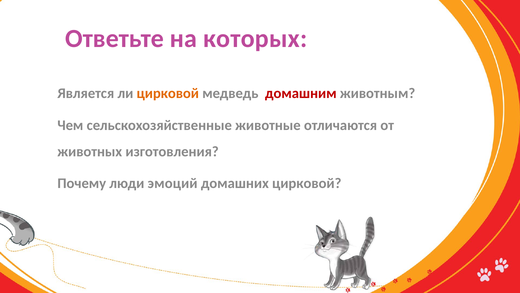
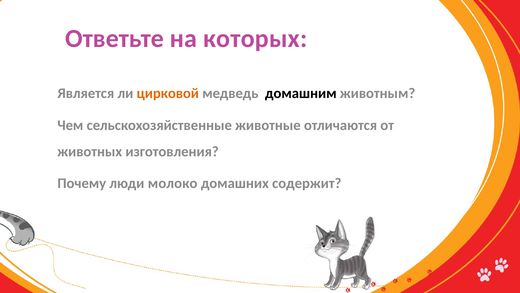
домашним colour: red -> black (301, 93)
эмоций: эмоций -> молоко (173, 183)
домашних цирковой: цирковой -> содержит (307, 183)
